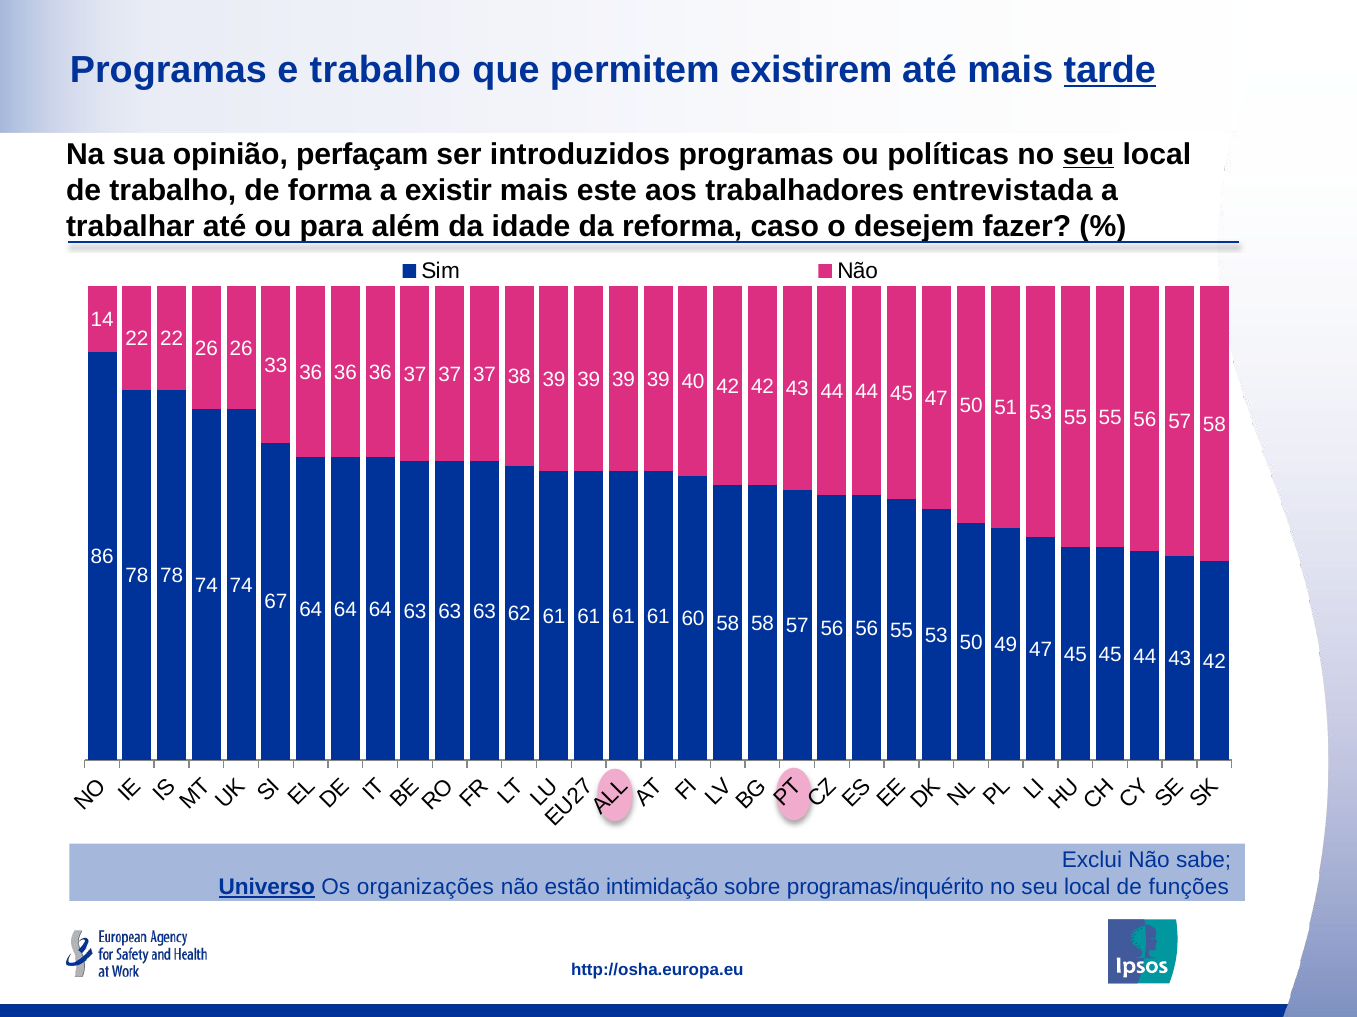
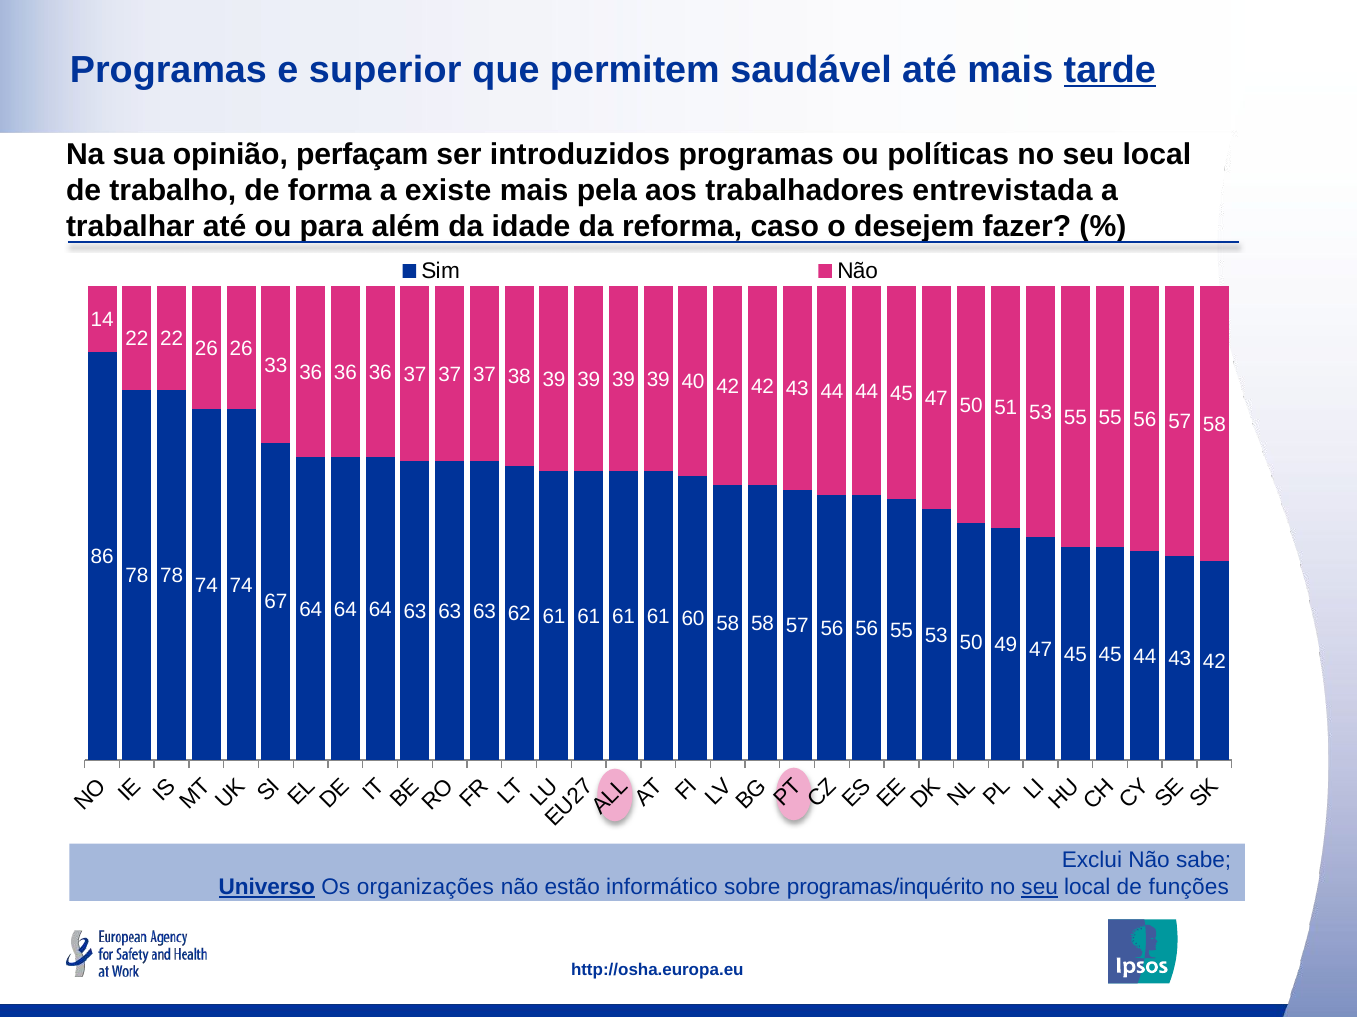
e trabalho: trabalho -> superior (385, 70)
existirem: existirem -> saudável (811, 70)
seu underline: present -> none (1088, 155)
existir: existir -> existe (448, 191)
este: este -> pela (607, 191)
intimidação: intimidação -> informático (662, 888)
seu underline: none -> present (1040, 888)
